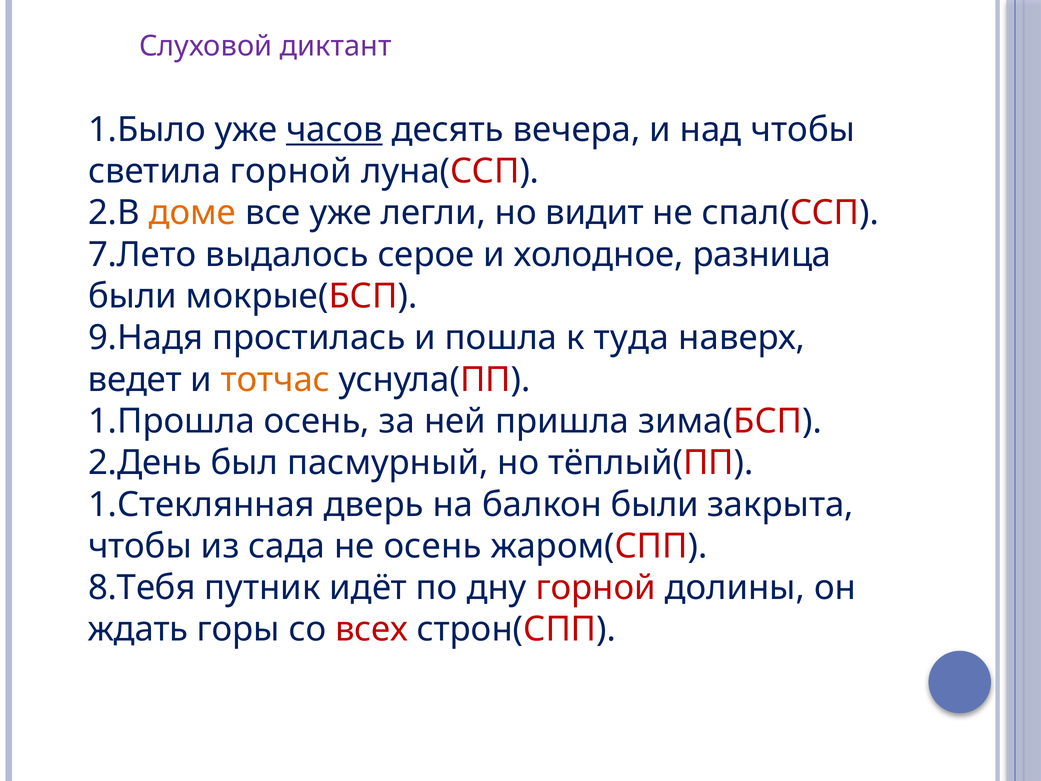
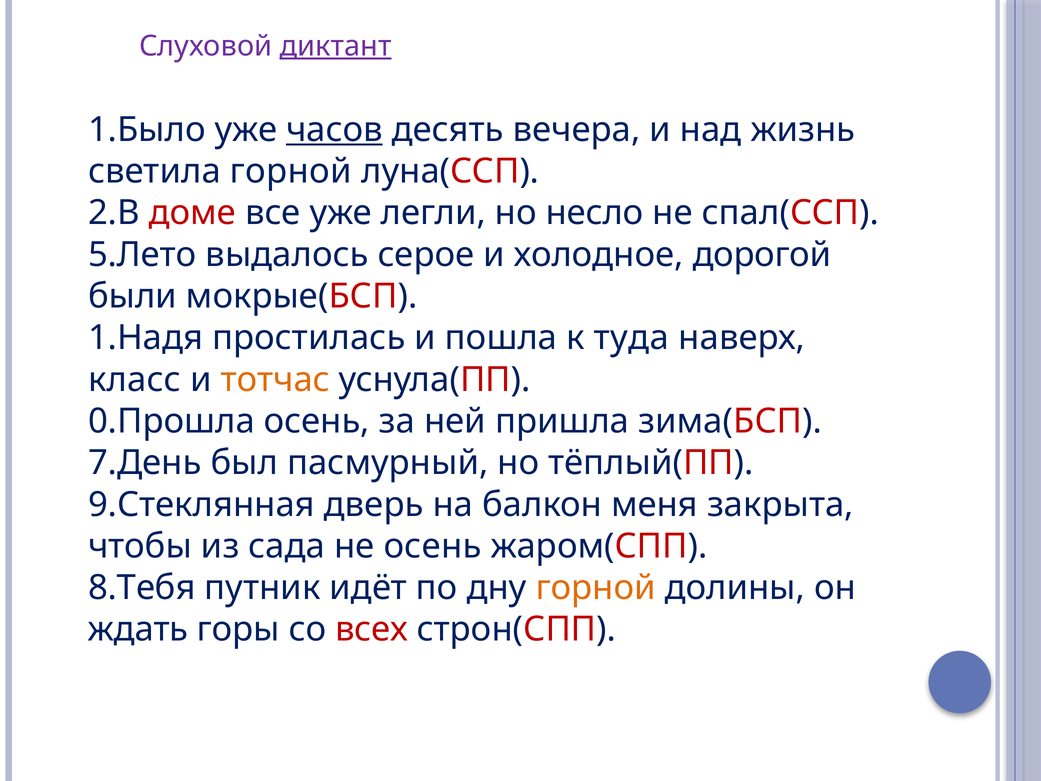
диктант underline: none -> present (336, 46)
над чтобы: чтобы -> жизнь (803, 130)
доме colour: orange -> red (192, 213)
видит: видит -> несло (595, 213)
7.Лето: 7.Лето -> 5.Лето (142, 255)
разница: разница -> дорогой (762, 255)
9.Надя: 9.Надя -> 1.Надя (146, 338)
ведет: ведет -> класс (135, 379)
1.Прошла: 1.Прошла -> 0.Прошла (171, 421)
2.День: 2.День -> 7.День (145, 463)
1.Стеклянная: 1.Стеклянная -> 9.Стеклянная (201, 504)
балкон были: были -> меня (655, 504)
горной colour: red -> orange (596, 588)
